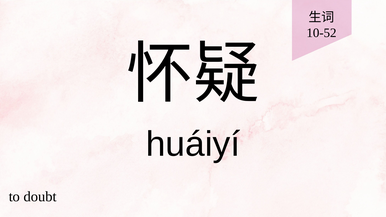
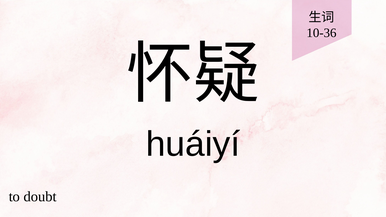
10-52: 10-52 -> 10-36 (321, 33)
